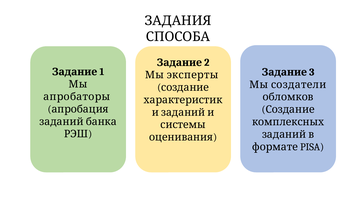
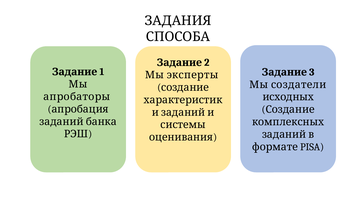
обломков: обломков -> исходных (288, 97)
